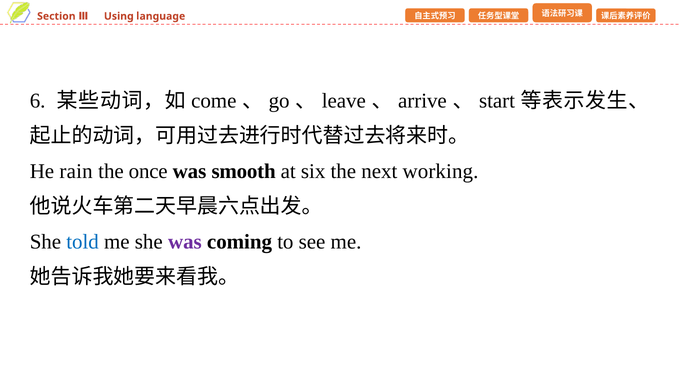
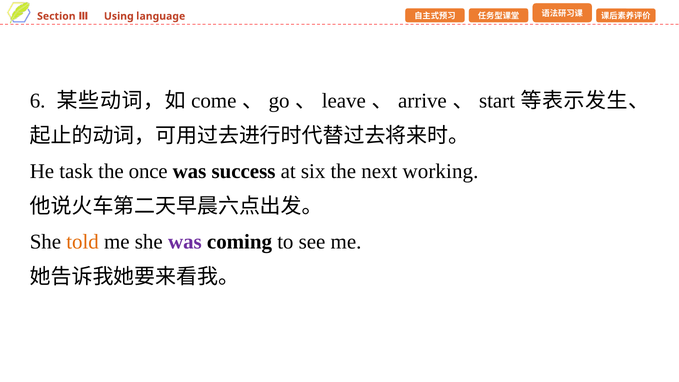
rain: rain -> task (76, 171)
smooth: smooth -> success (243, 171)
told colour: blue -> orange (83, 242)
